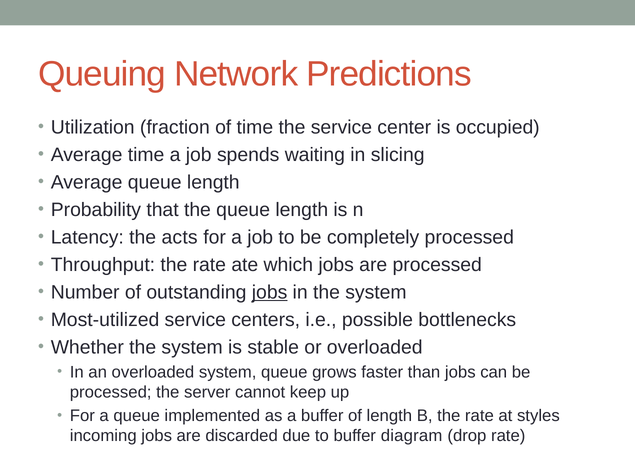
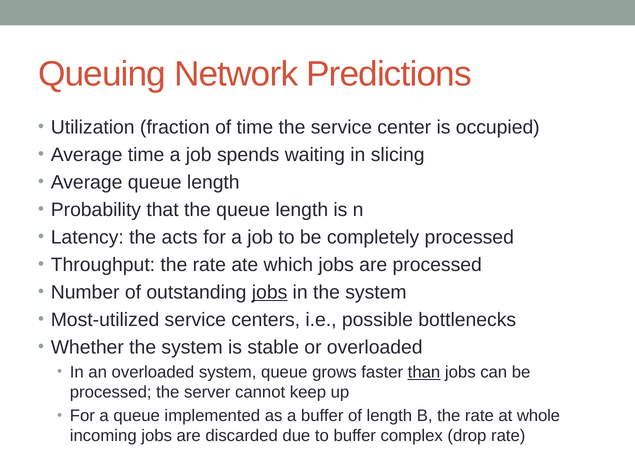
than underline: none -> present (424, 372)
styles: styles -> whole (538, 416)
diagram: diagram -> complex (412, 436)
